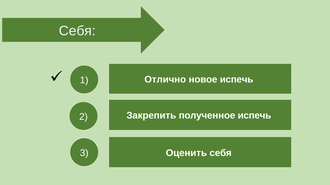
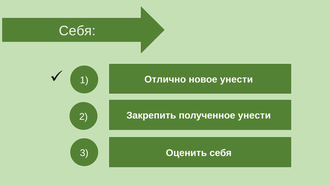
новое испечь: испечь -> унести (236, 80)
полученное испечь: испечь -> унести (254, 116)
